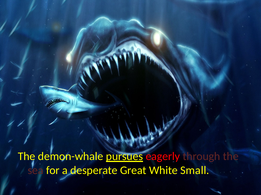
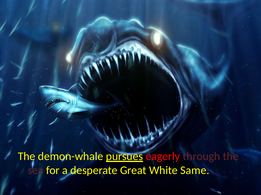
Small: Small -> Same (195, 171)
